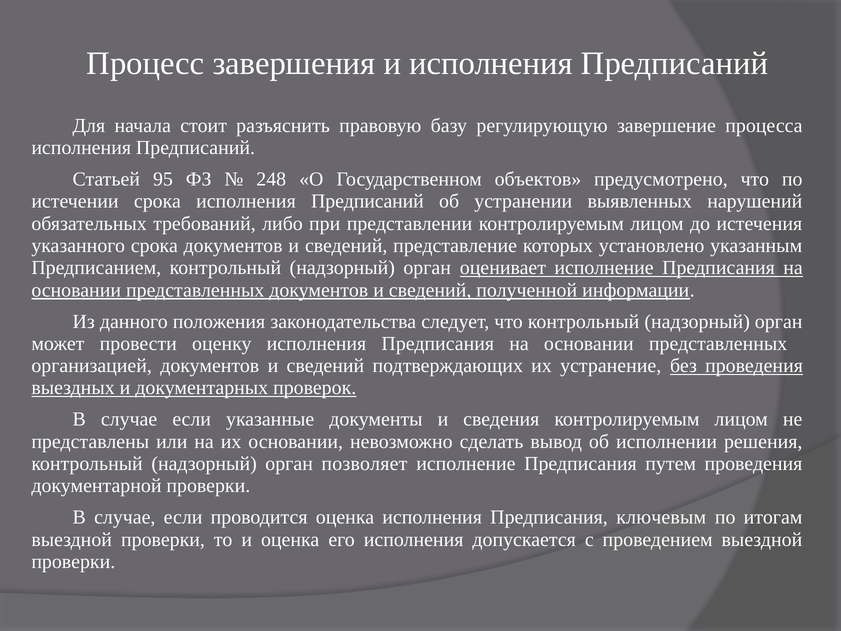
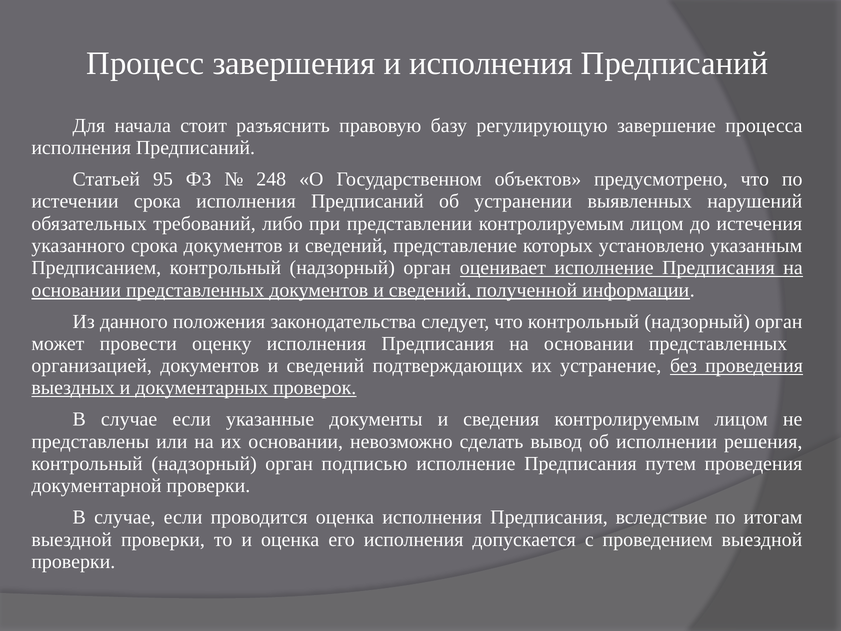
позволяет: позволяет -> подписью (364, 464)
ключевым: ключевым -> вследствие (661, 517)
